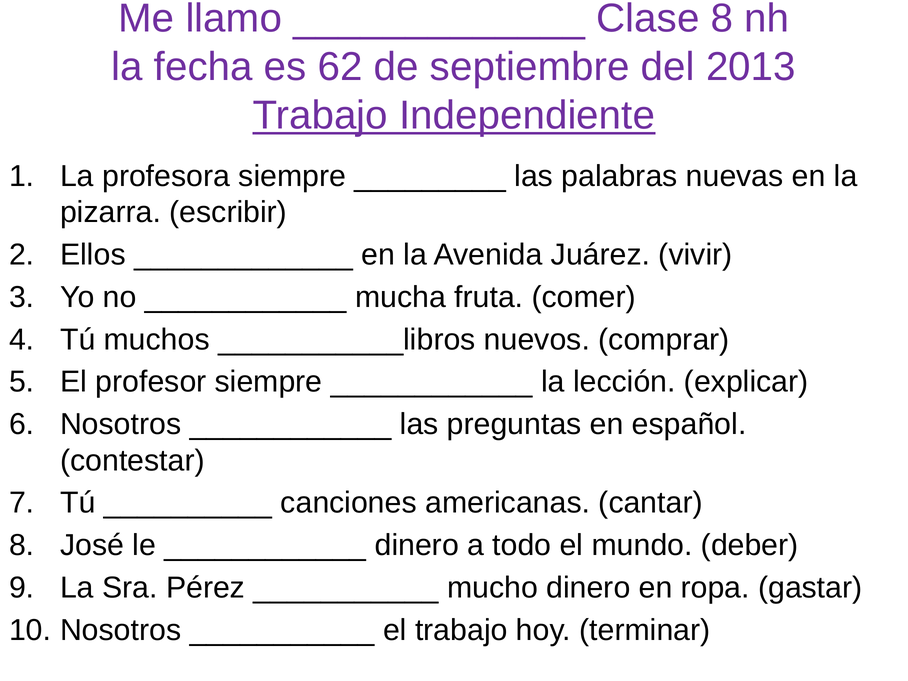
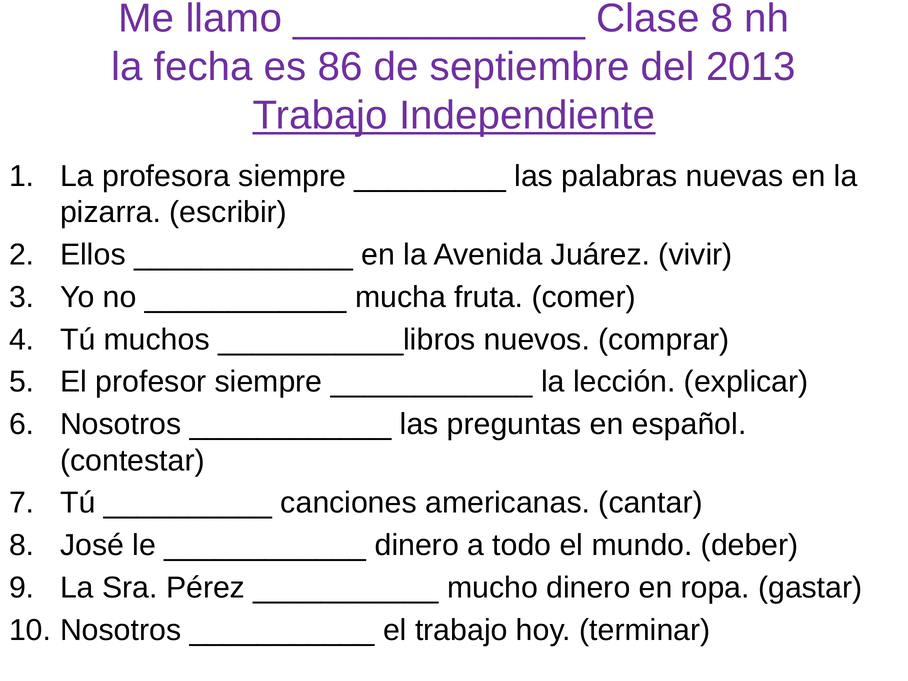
62: 62 -> 86 (340, 67)
